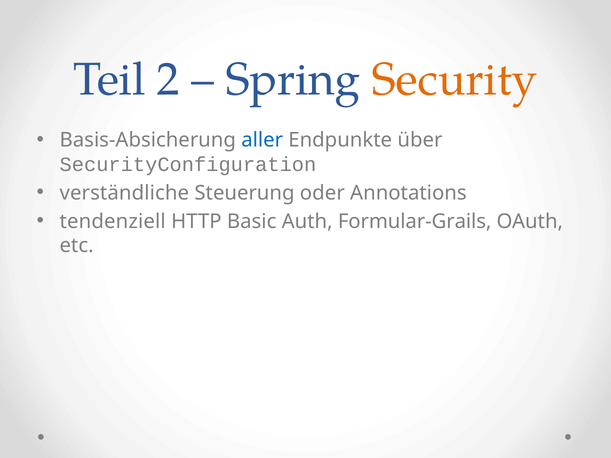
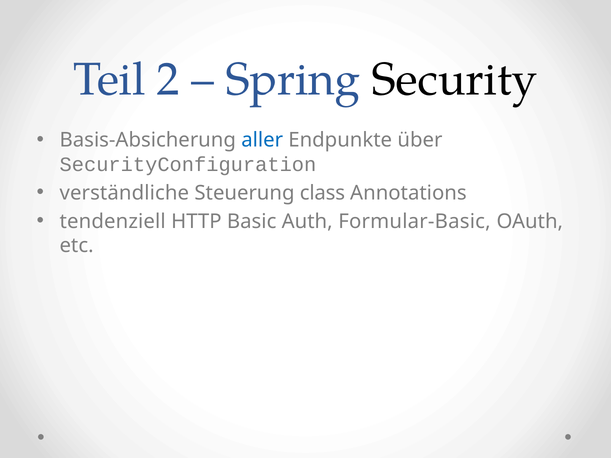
Security colour: orange -> black (455, 80)
oder: oder -> class (322, 193)
Formular-Grails: Formular-Grails -> Formular-Basic (414, 221)
